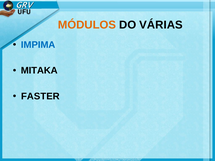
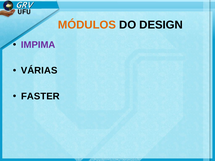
VÁRIAS: VÁRIAS -> DESIGN (161, 25)
IMPIMA colour: blue -> purple (38, 45)
MITAKA: MITAKA -> VÁRIAS (39, 71)
